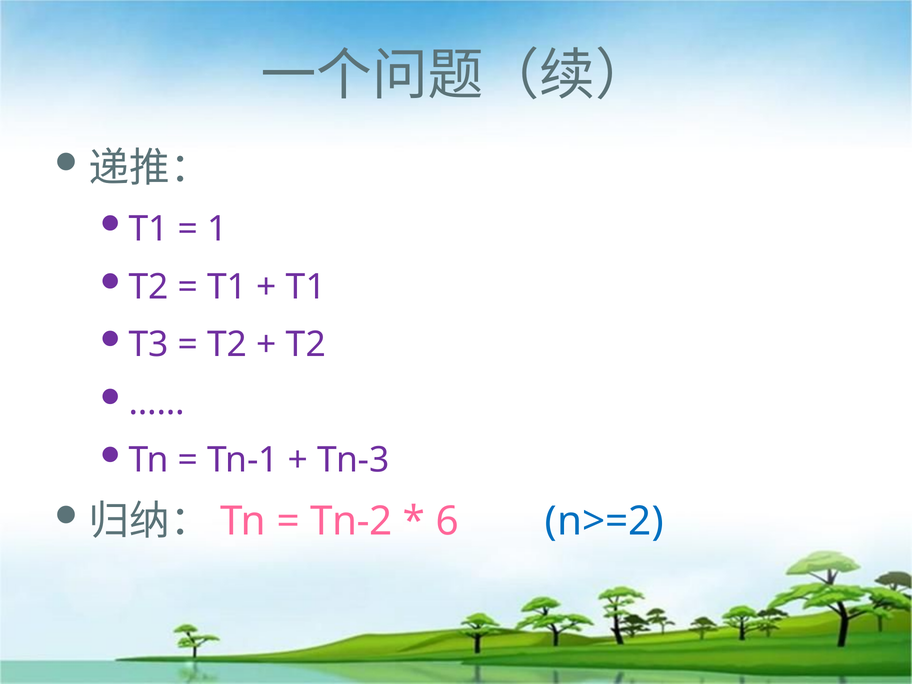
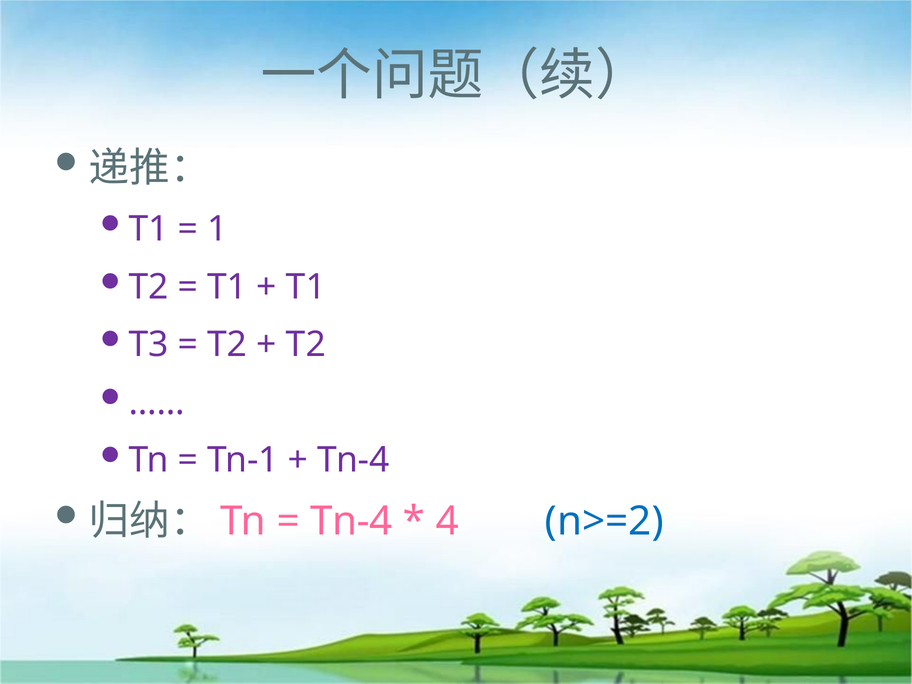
Tn-3: Tn-3 -> Tn-4 (353, 460)
Tn-2: Tn-2 -> Tn-4 (351, 521)
6: 6 -> 4 (447, 521)
